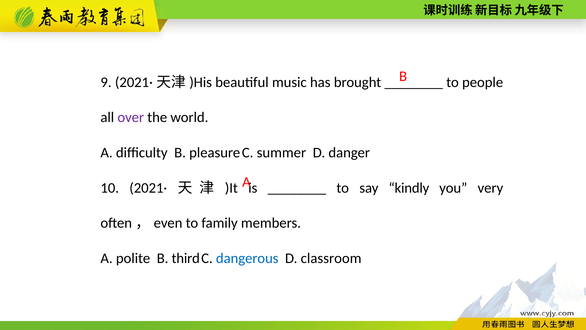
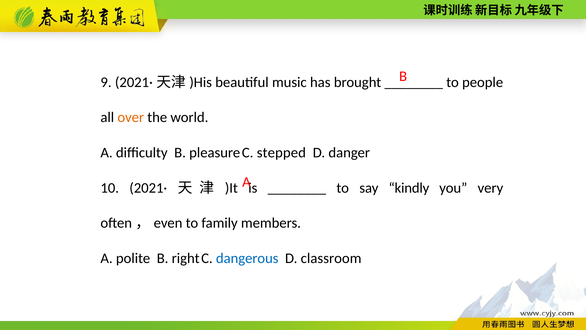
over colour: purple -> orange (131, 117)
summer: summer -> stepped (281, 152)
third: third -> right (186, 258)
